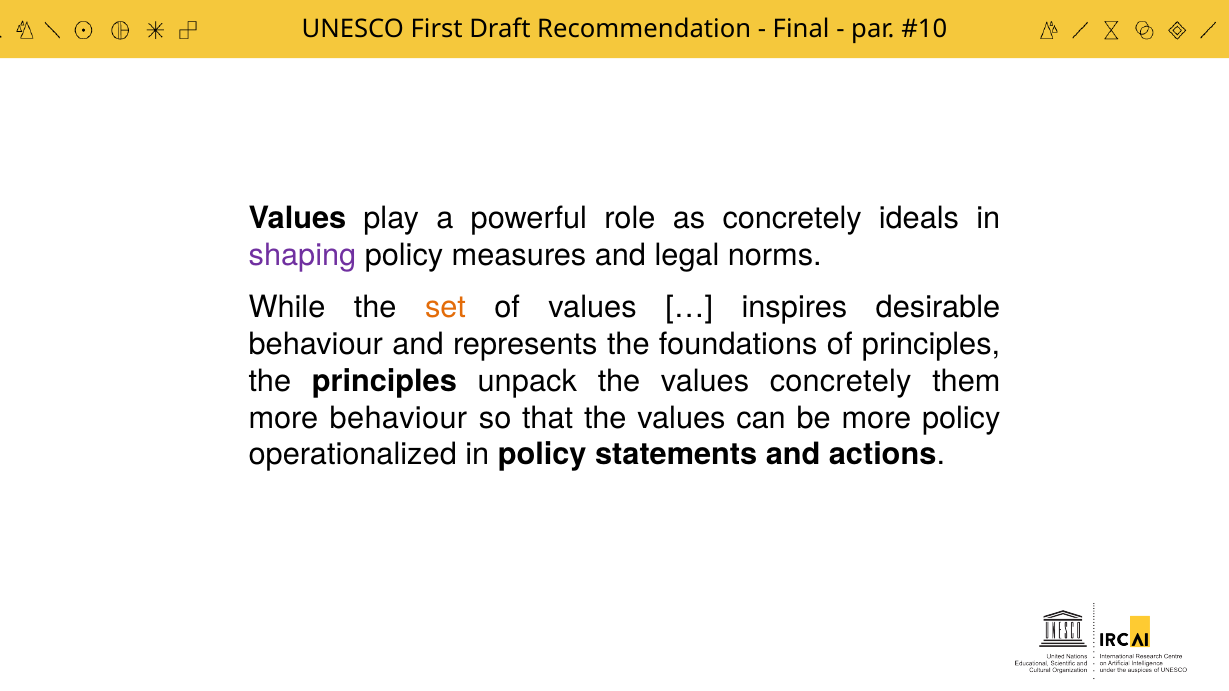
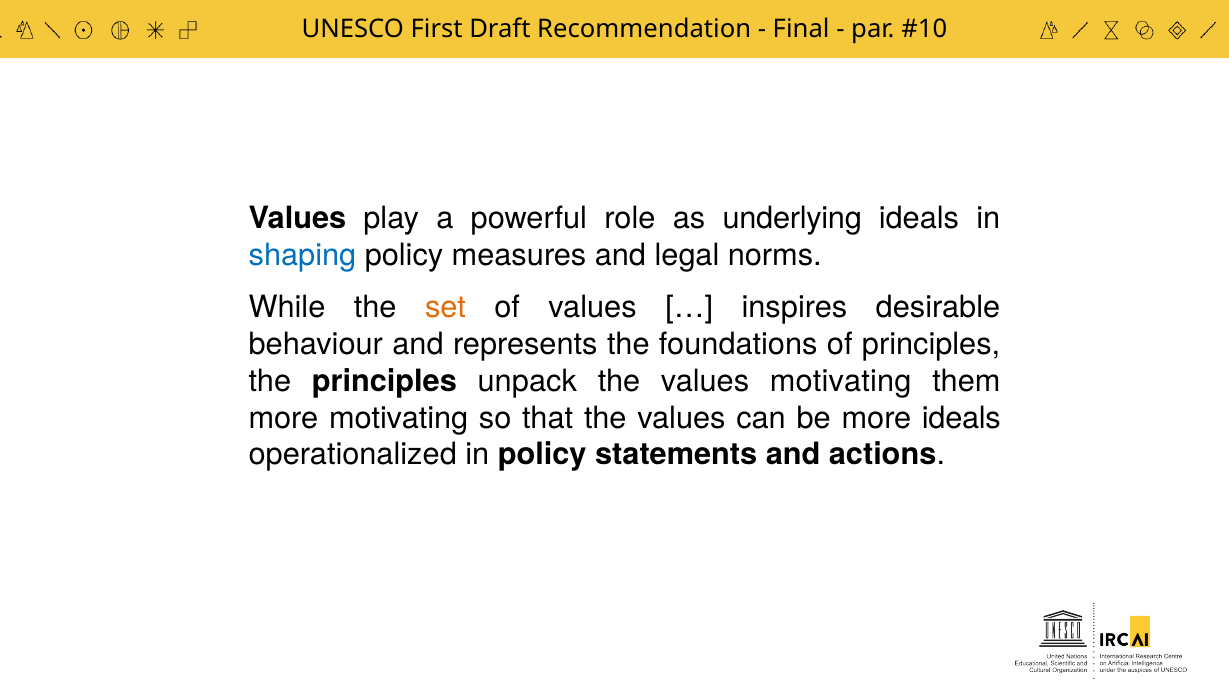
as concretely: concretely -> underlying (792, 218)
shaping colour: purple -> blue (302, 255)
values concretely: concretely -> motivating (841, 381)
more behaviour: behaviour -> motivating (399, 418)
more policy: policy -> ideals (961, 418)
